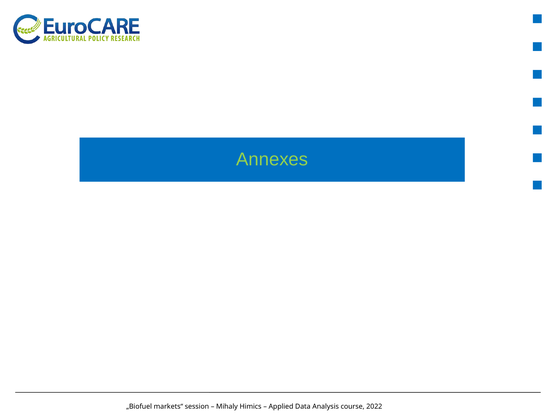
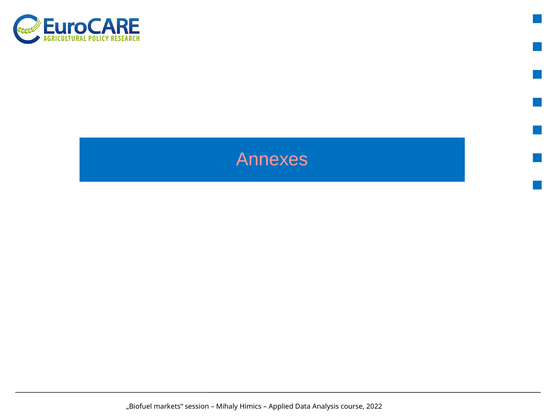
Annexes colour: light green -> pink (272, 159)
